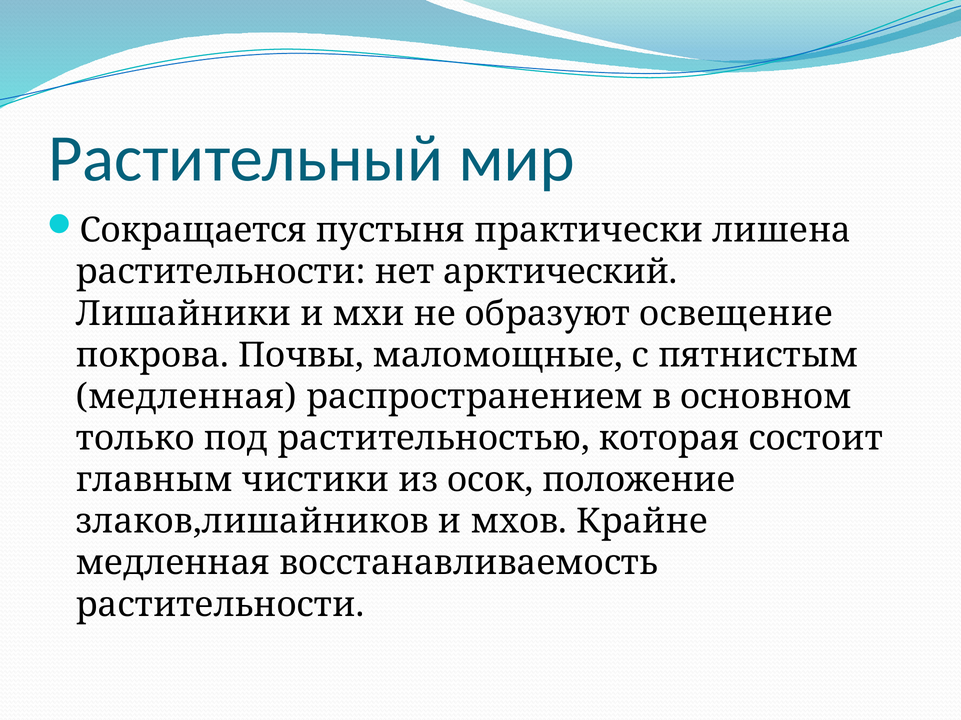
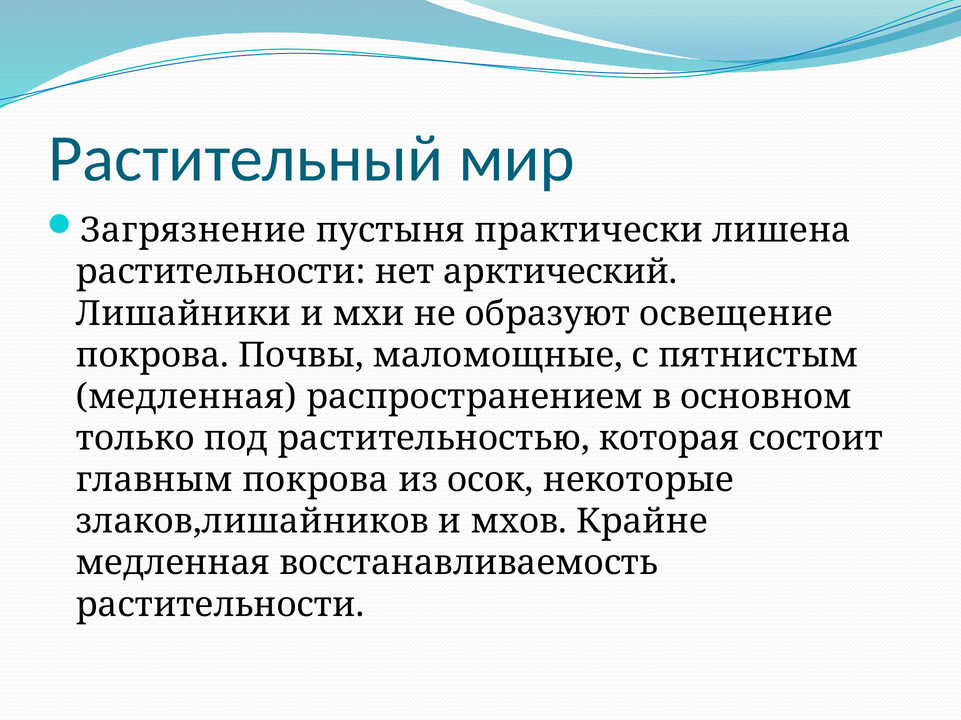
Сокращается: Сокращается -> Загрязнение (193, 231)
главным чистики: чистики -> покрова (315, 480)
положение: положение -> некоторые (638, 480)
